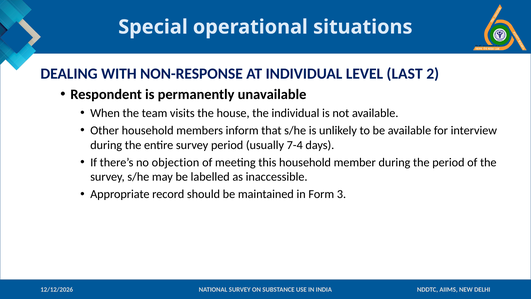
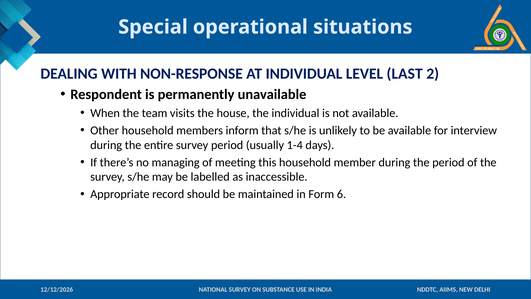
7-4: 7-4 -> 1-4 (295, 145)
objection: objection -> managing (176, 162)
3: 3 -> 6 (341, 194)
